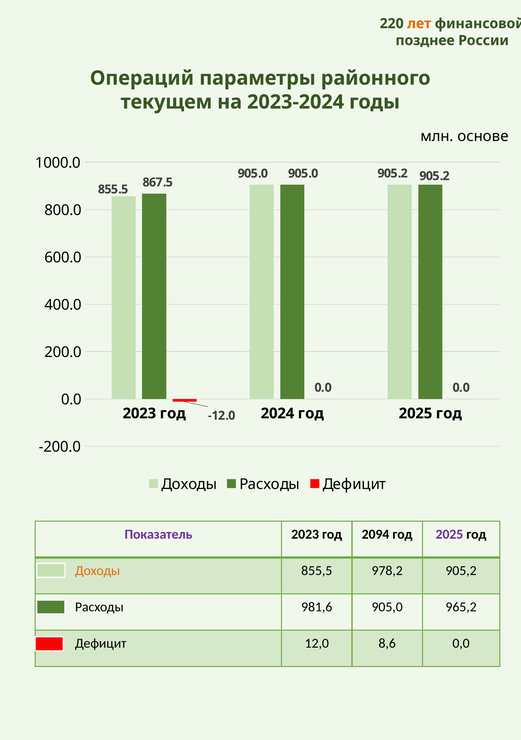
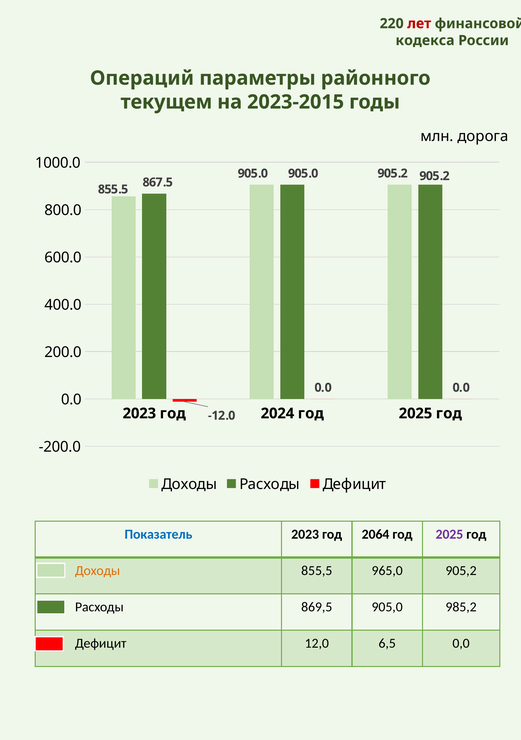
лет colour: orange -> red (419, 24)
позднее: позднее -> кодекса (425, 40)
2023-2024: 2023-2024 -> 2023-2015 (296, 102)
основе: основе -> дорога (483, 136)
Показатель colour: purple -> blue (158, 534)
2094: 2094 -> 2064 (376, 534)
978,2: 978,2 -> 965,0 (387, 570)
981,6: 981,6 -> 869,5 (317, 606)
965,2: 965,2 -> 985,2 (461, 606)
8,6: 8,6 -> 6,5 (387, 643)
